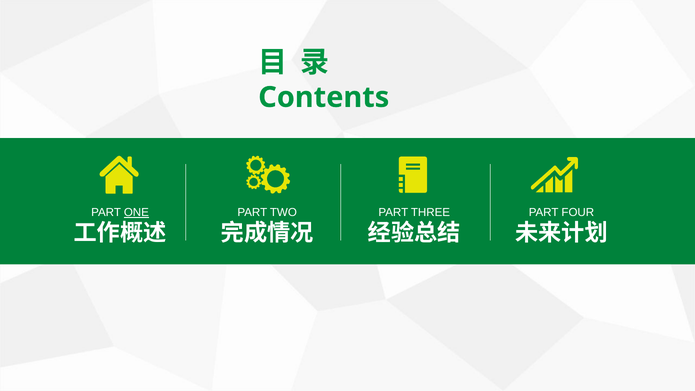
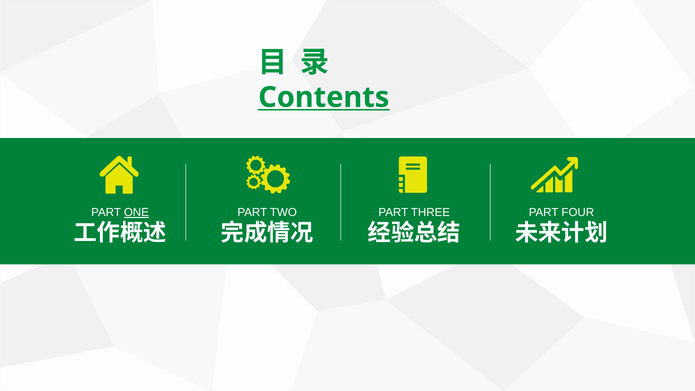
Contents underline: none -> present (324, 97)
